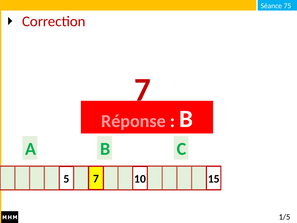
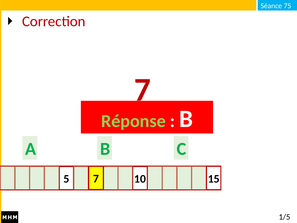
Réponse colour: pink -> light green (133, 121)
